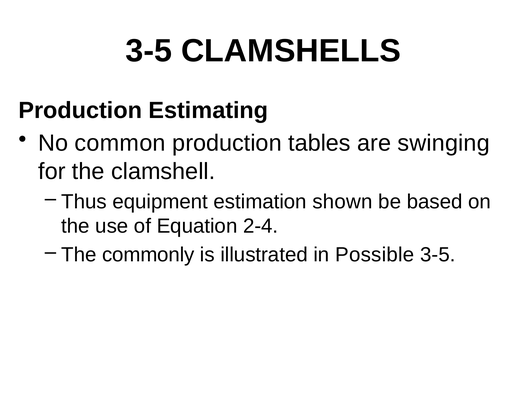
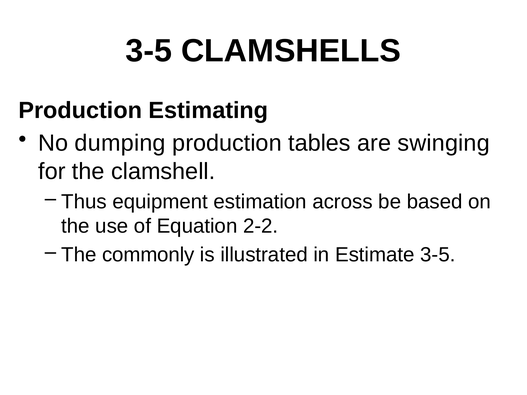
common: common -> dumping (120, 143)
shown: shown -> across (343, 202)
2-4: 2-4 -> 2-2 (261, 226)
Possible: Possible -> Estimate (375, 255)
